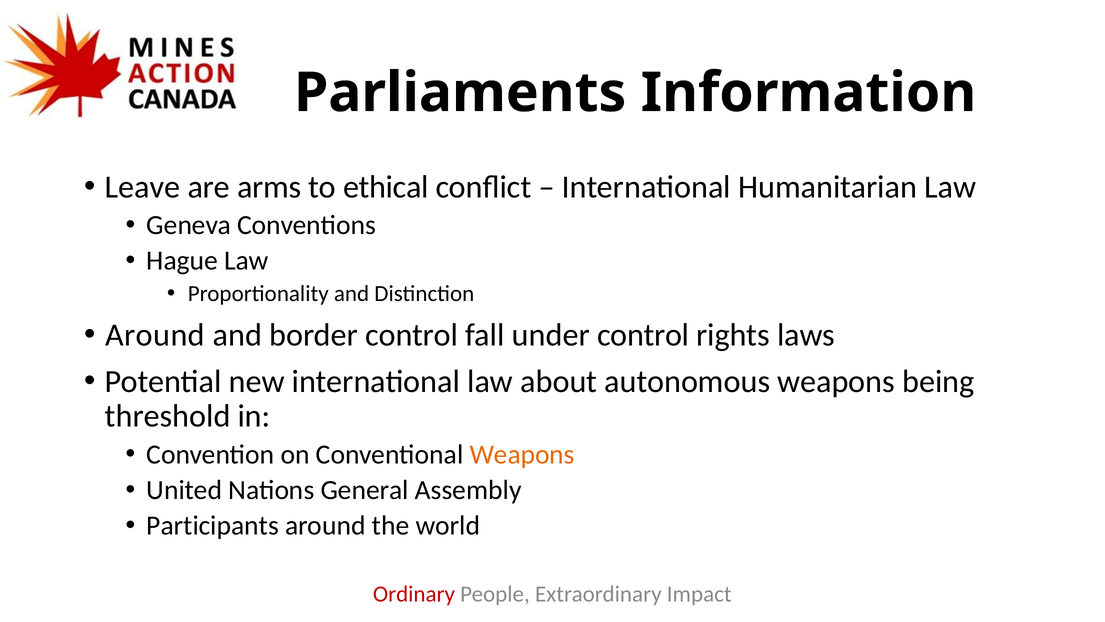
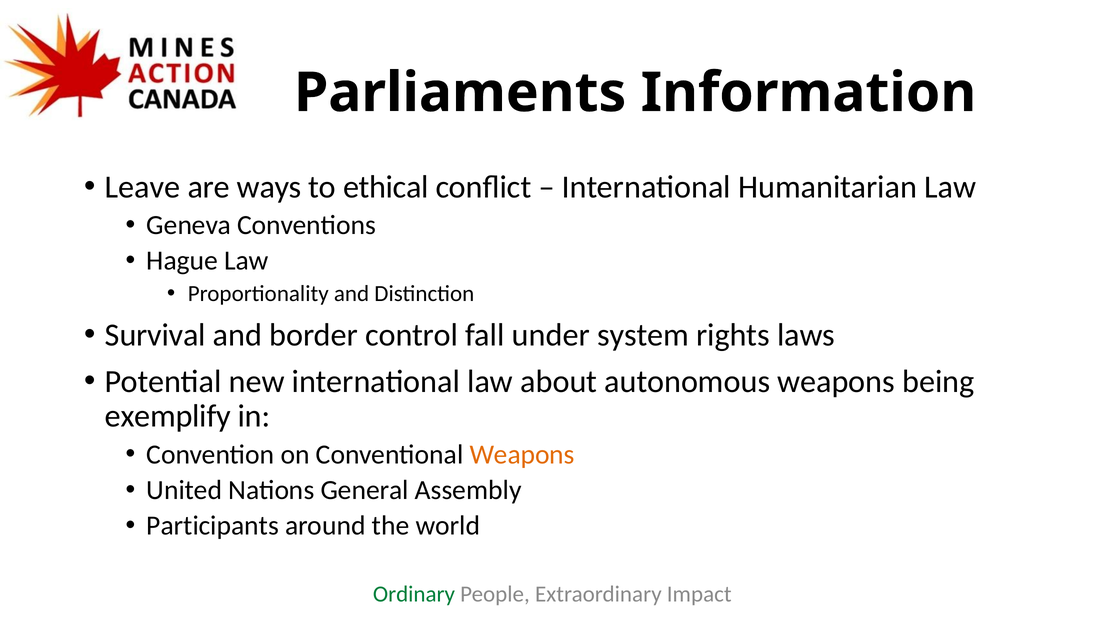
arms: arms -> ways (269, 187)
Around: Around -> Survival (155, 335)
under control: control -> system (643, 335)
threshold: threshold -> exemplify (168, 416)
Ordinary colour: red -> green (414, 594)
